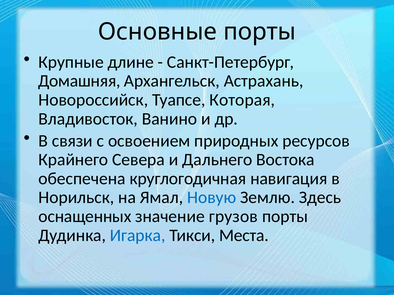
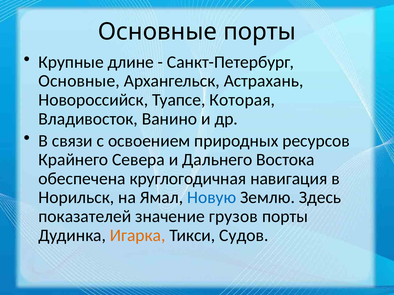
Домашняя: Домашняя -> Основные (79, 81)
оснащенных: оснащенных -> показателей (85, 217)
Игарка colour: blue -> orange (138, 236)
Места: Места -> Судов (244, 236)
